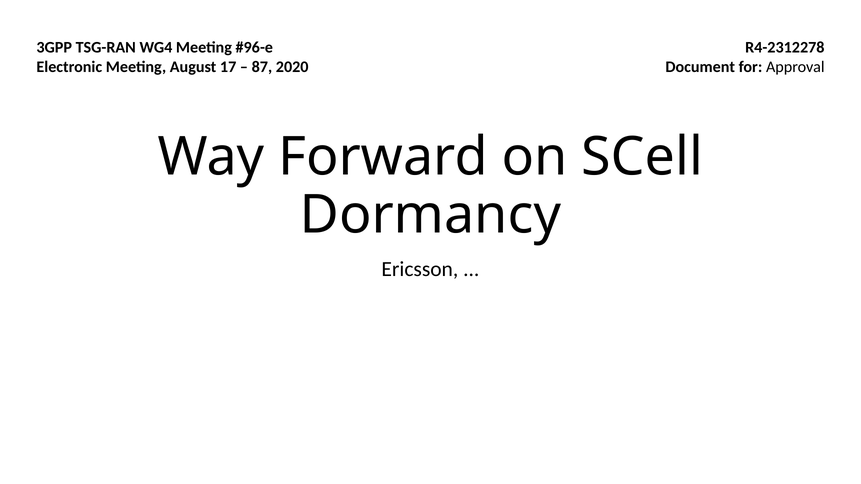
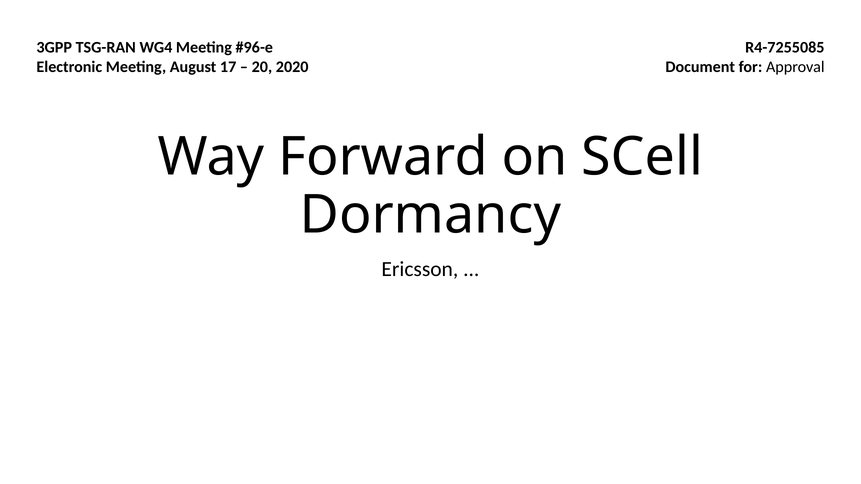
R4-2312278: R4-2312278 -> R4-7255085 (785, 48)
87: 87 -> 20 (262, 67)
